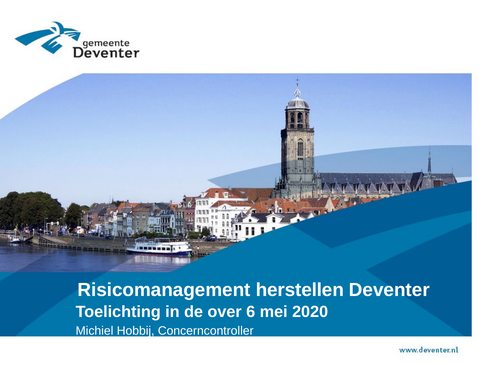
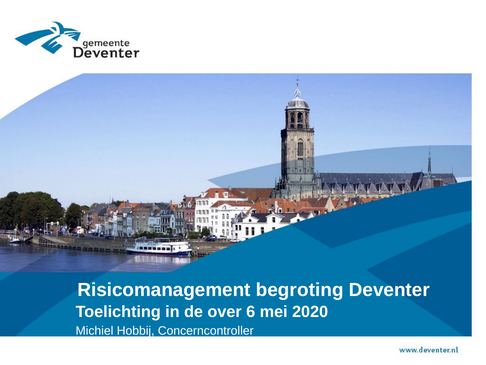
herstellen: herstellen -> begroting (300, 290)
